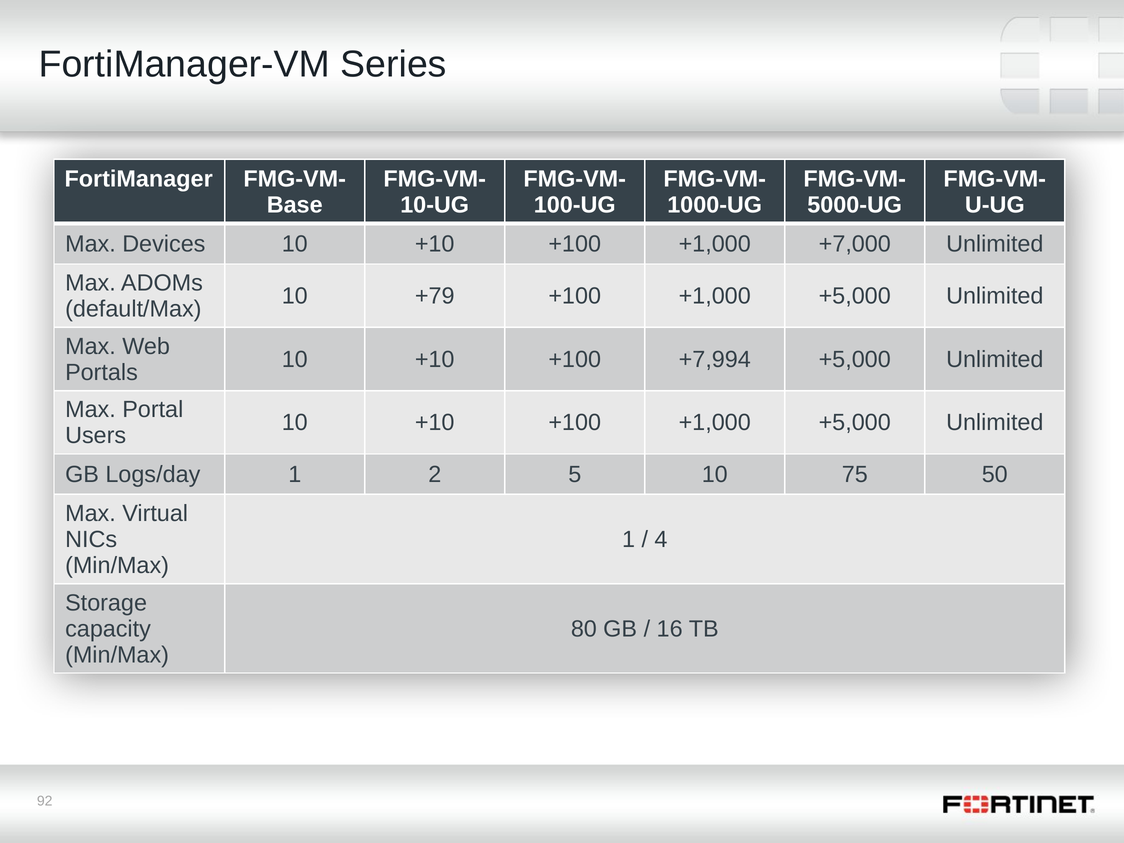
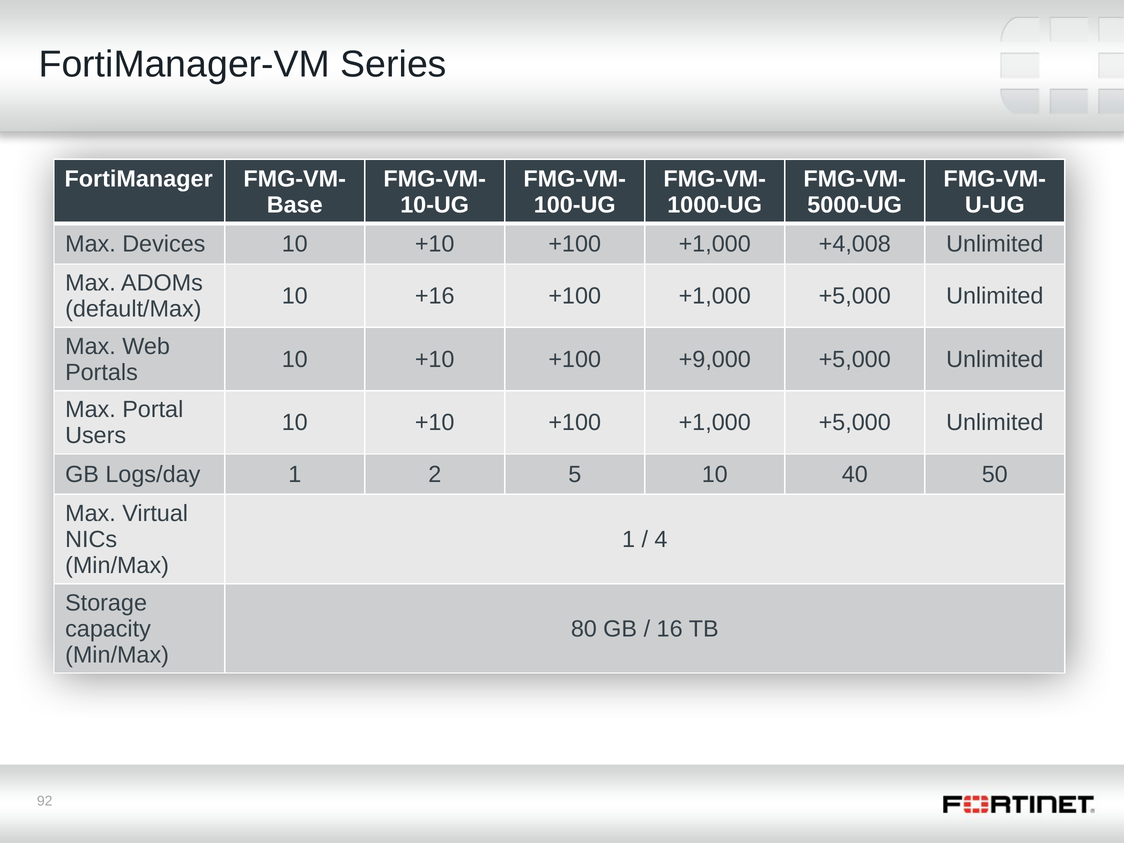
+7,000: +7,000 -> +4,008 (855, 244)
+79: +79 -> +16 (435, 296)
+7,994: +7,994 -> +9,000 (715, 359)
75: 75 -> 40 (855, 475)
